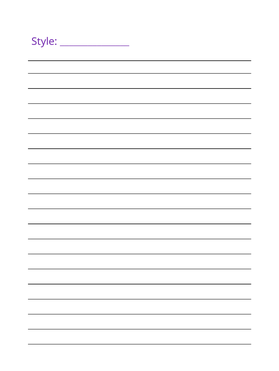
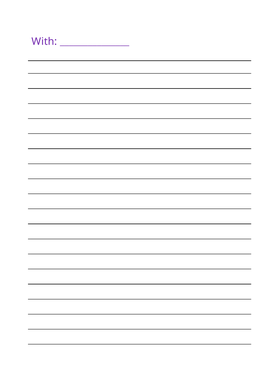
Style: Style -> With (44, 42)
